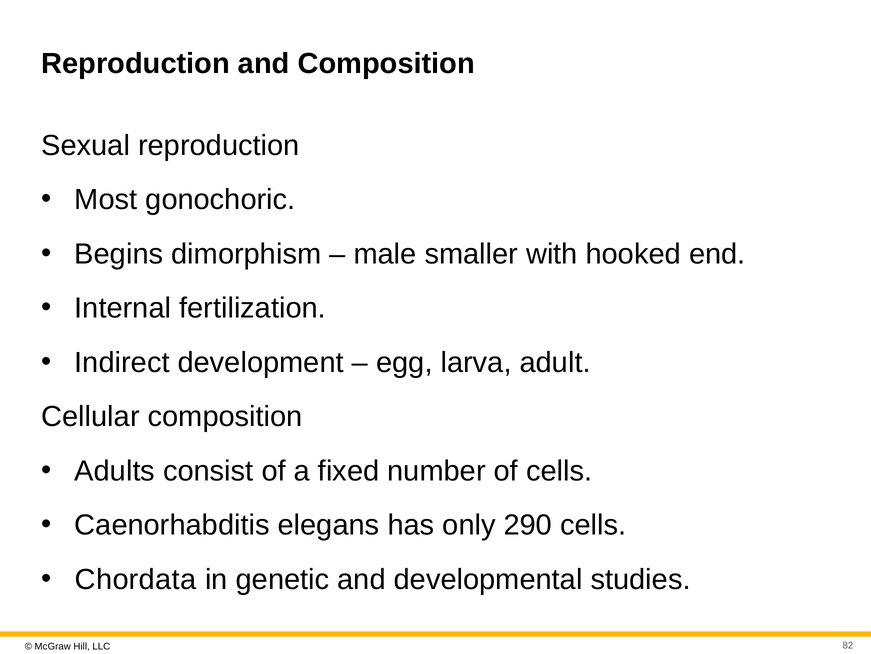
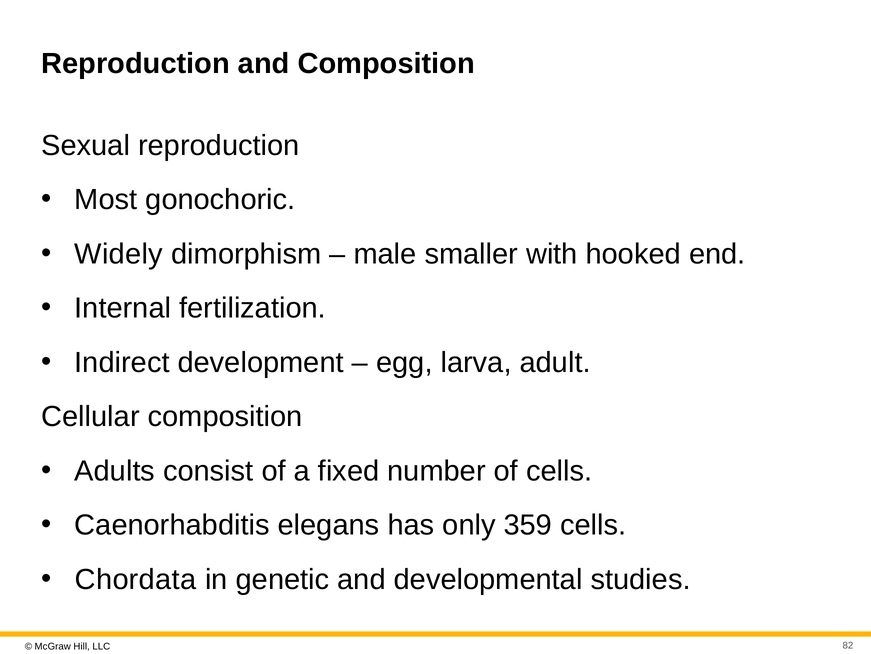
Begins: Begins -> Widely (119, 254)
290: 290 -> 359 (528, 525)
